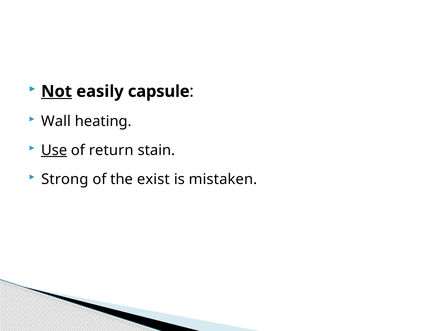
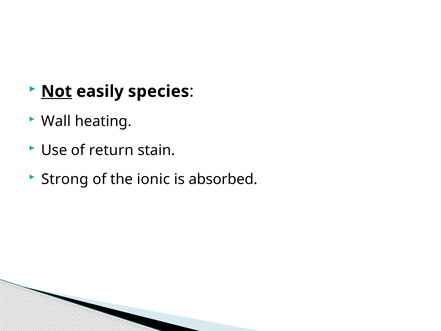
capsule: capsule -> species (159, 91)
Use underline: present -> none (54, 150)
exist: exist -> ionic (153, 179)
mistaken: mistaken -> absorbed (223, 179)
